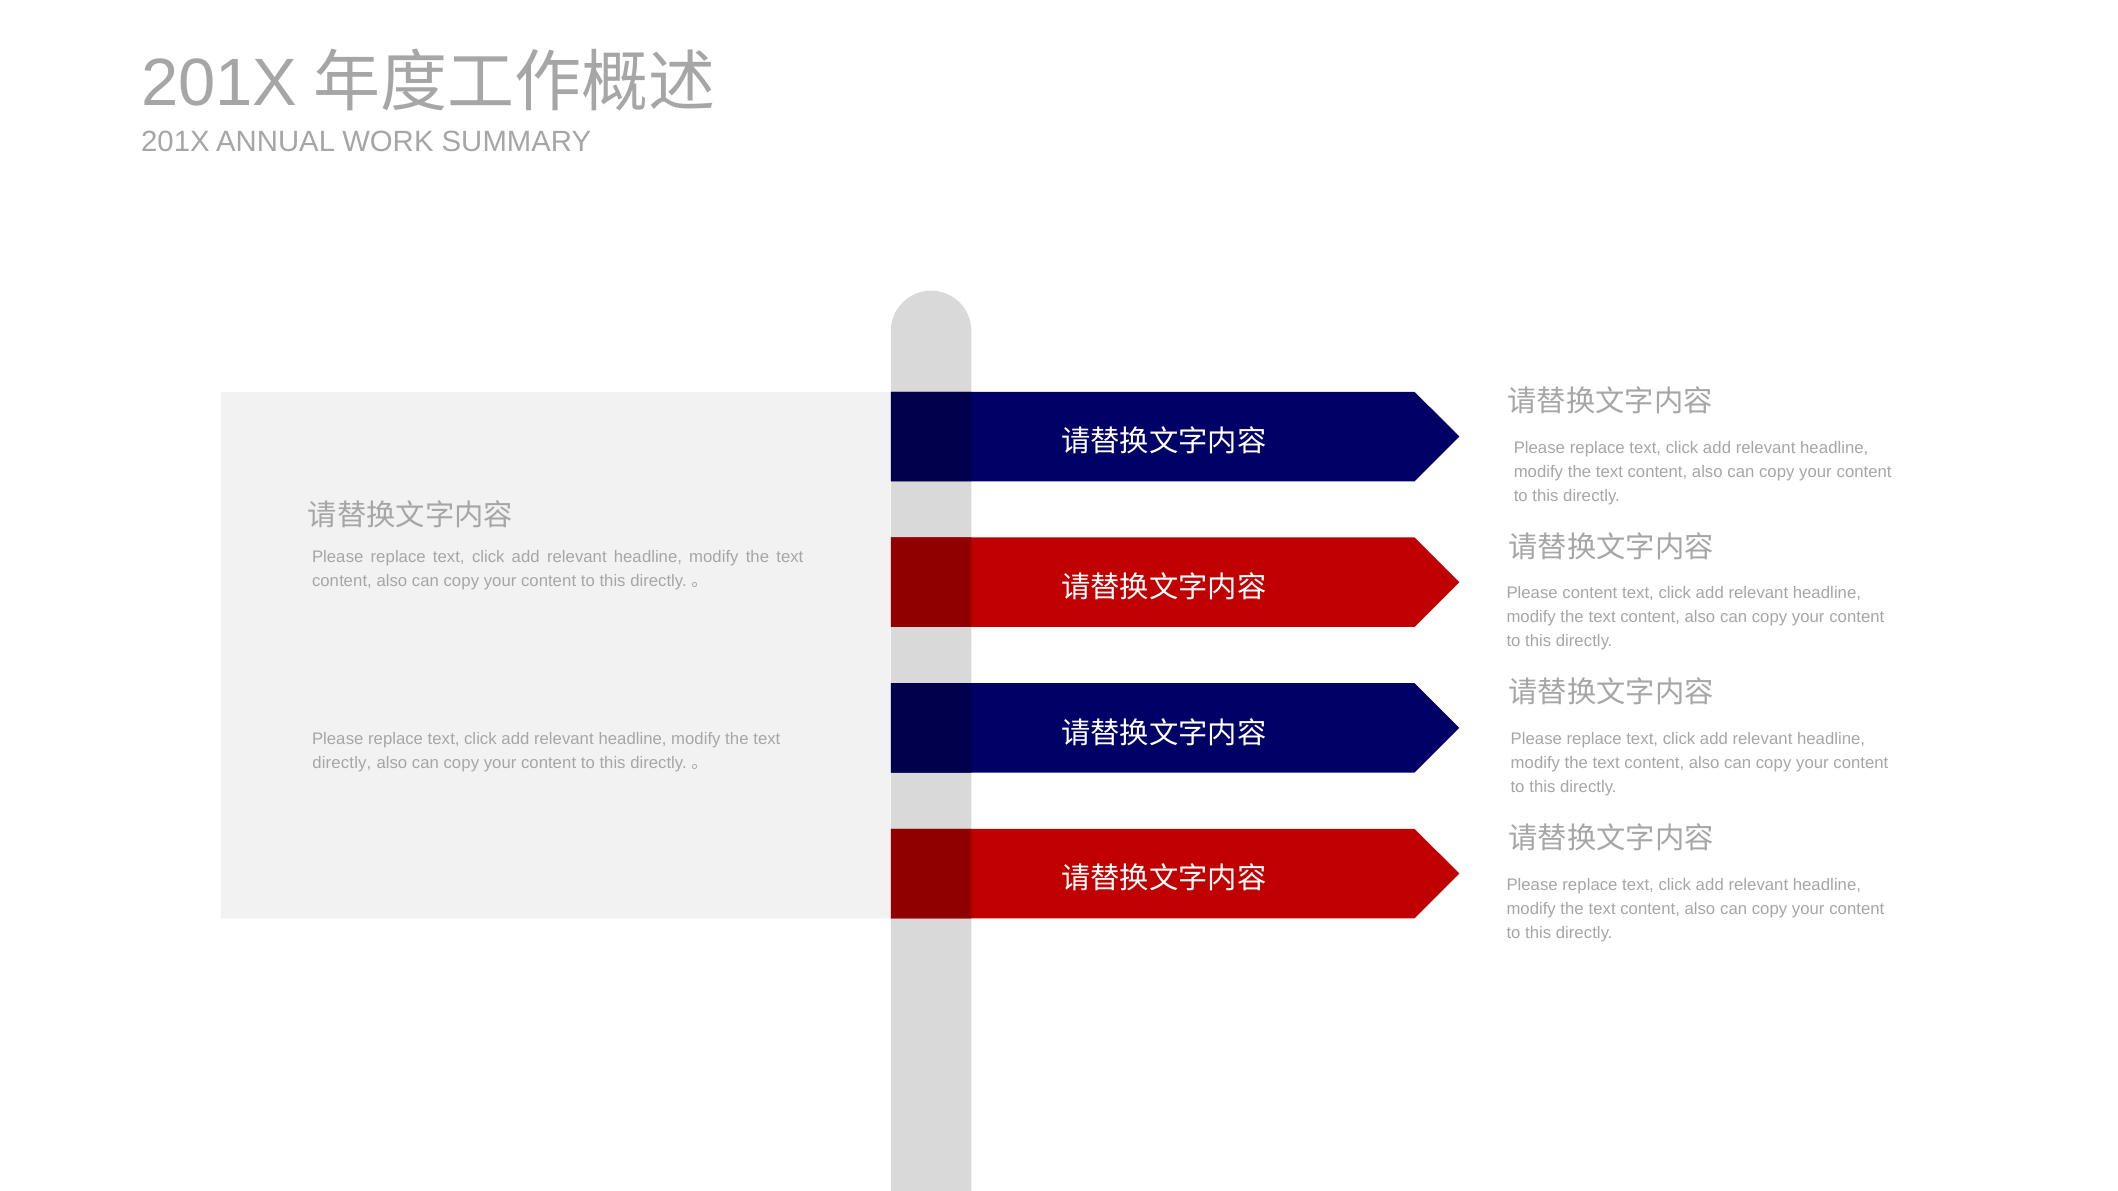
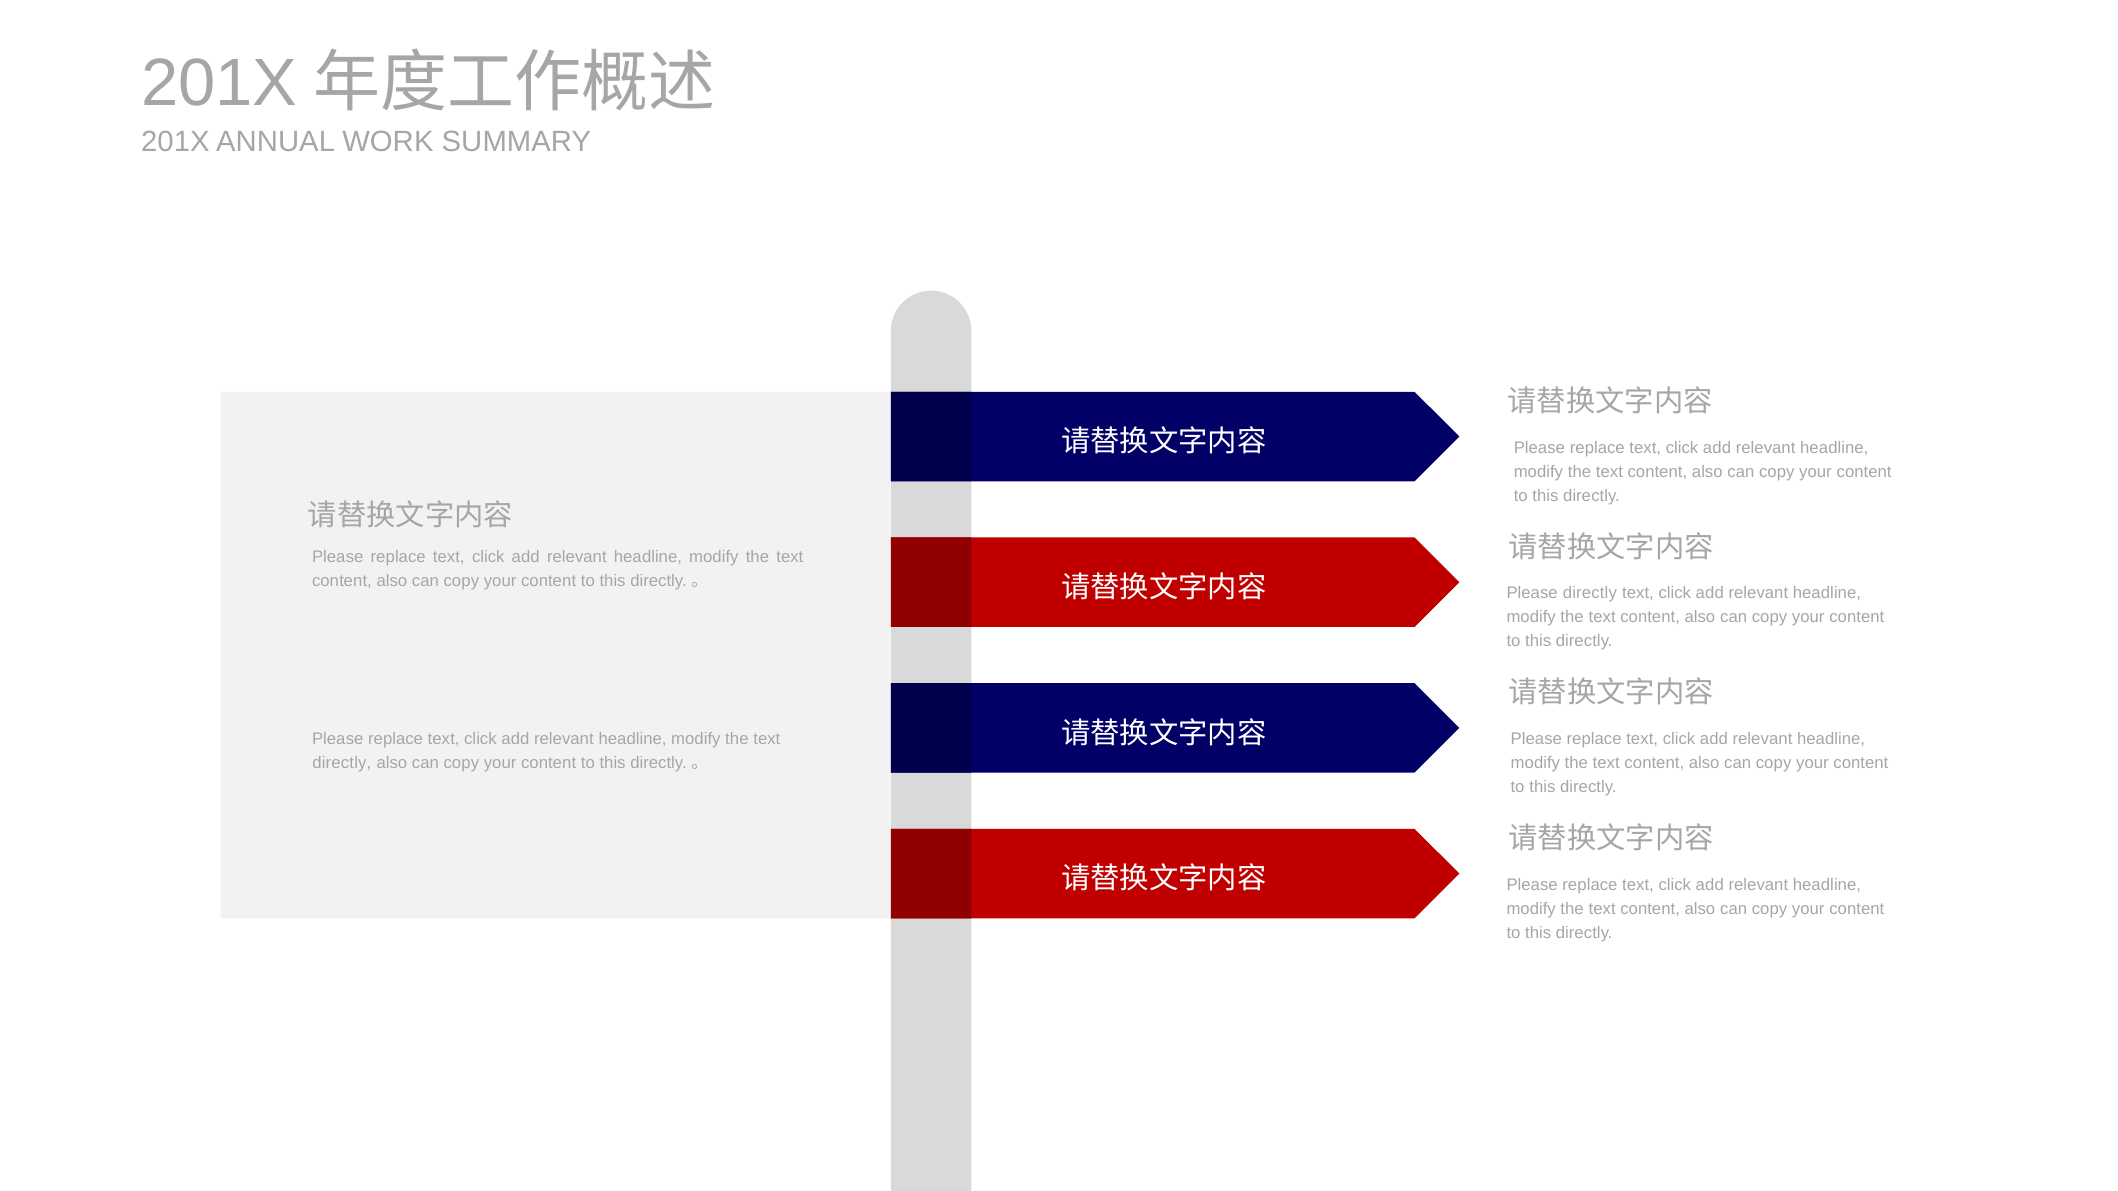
Please content: content -> directly (1590, 594)
